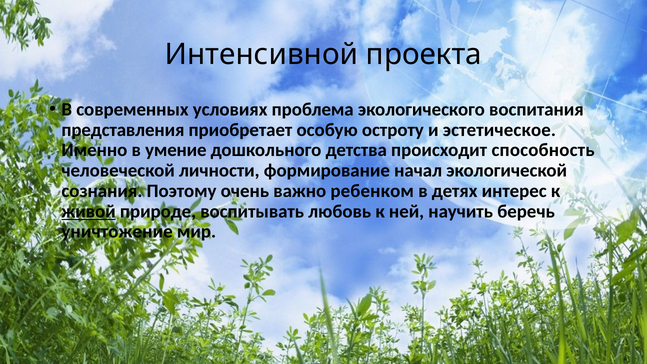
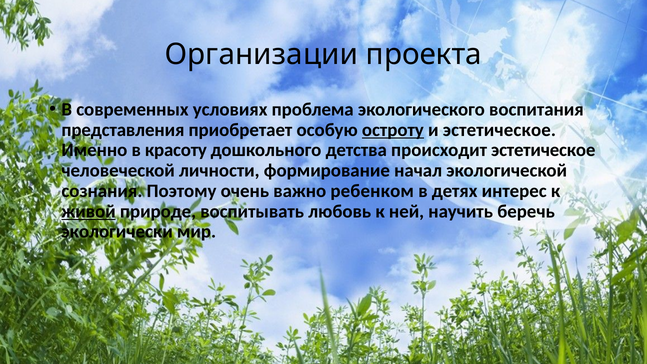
Интенсивной: Интенсивной -> Организации (261, 54)
остроту underline: none -> present (393, 130)
умение: умение -> красоту (176, 150)
происходит способность: способность -> эстетическое (543, 150)
уничтожение: уничтожение -> экологически (117, 232)
